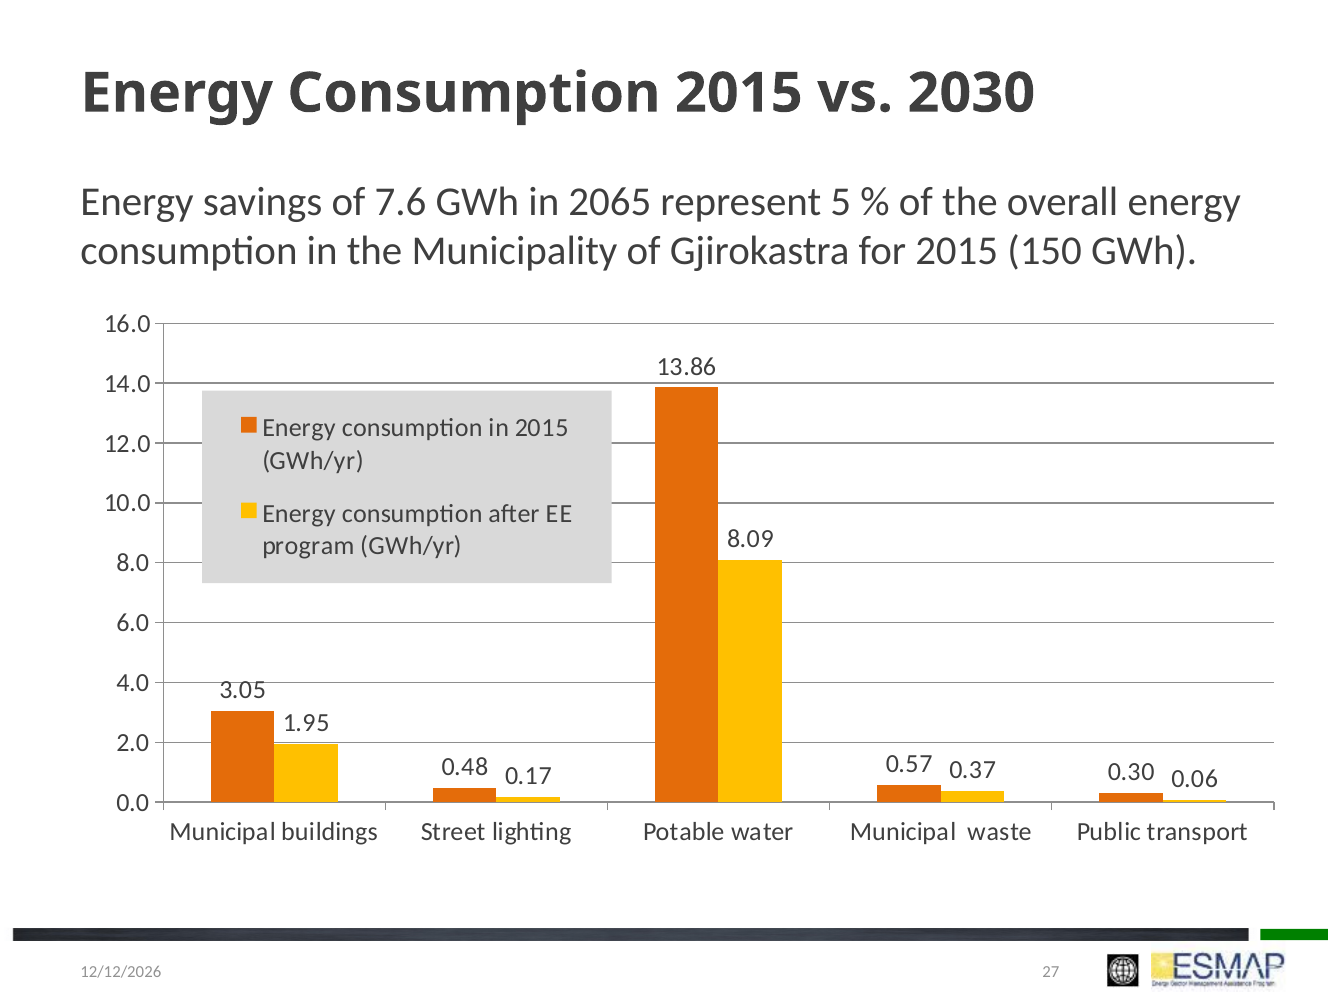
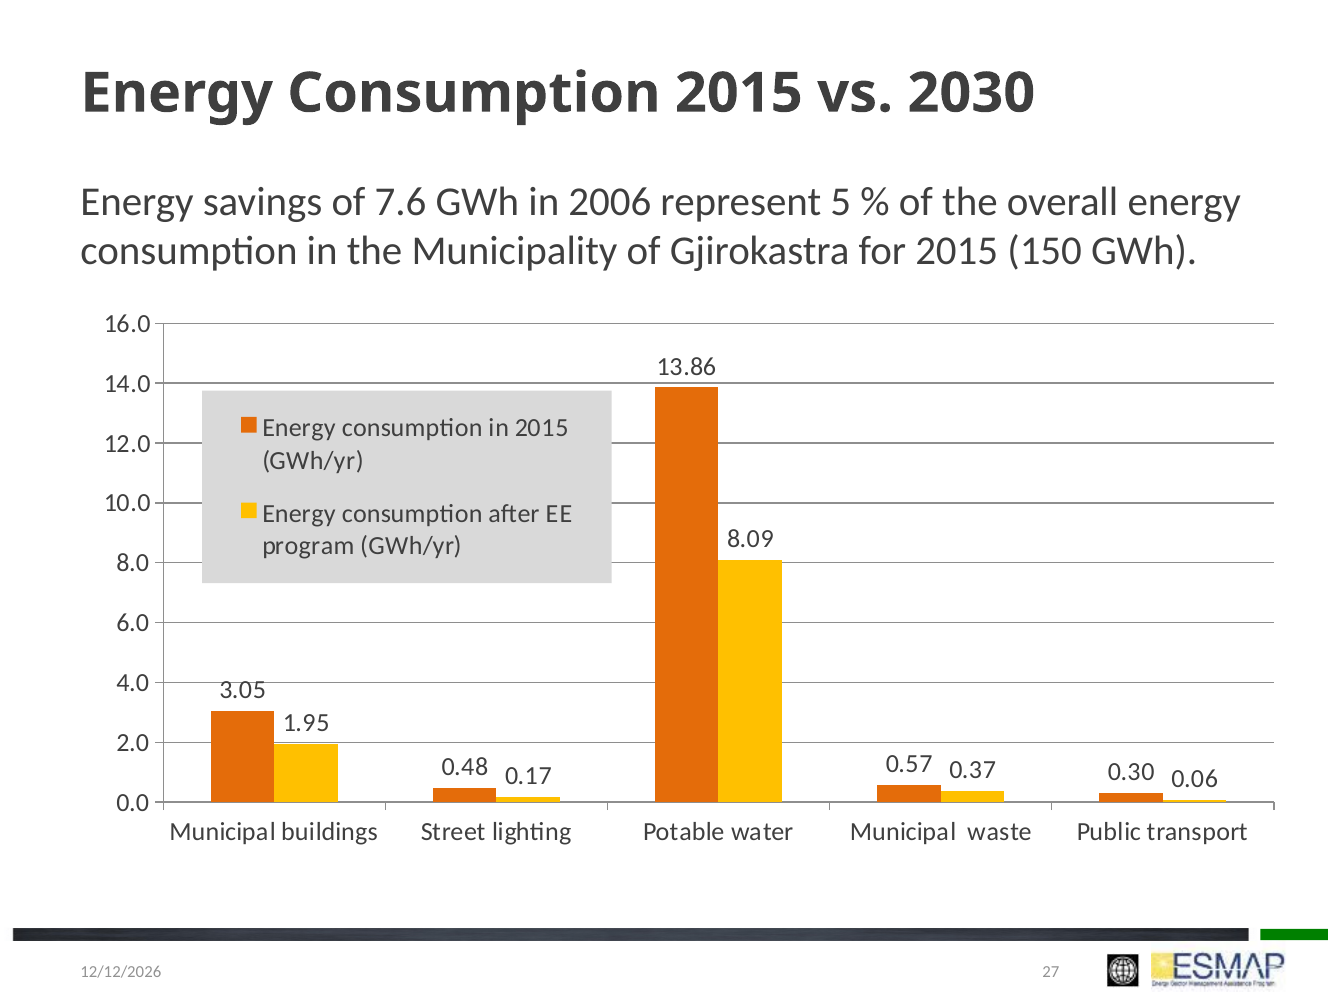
2065: 2065 -> 2006 (610, 202)
